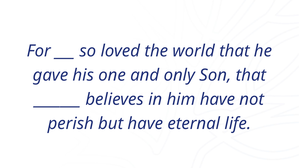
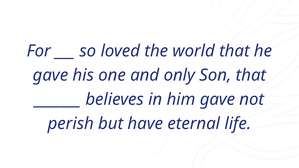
him have: have -> gave (217, 99)
